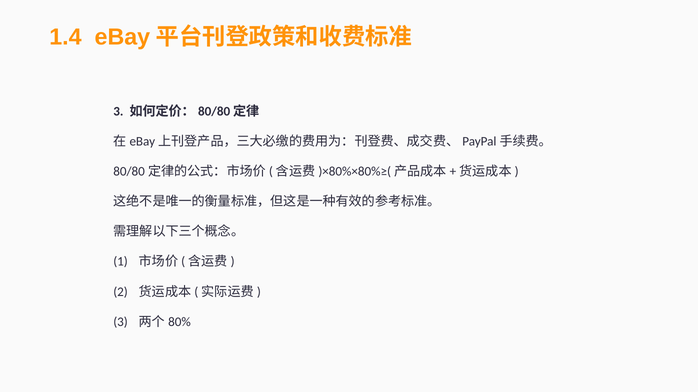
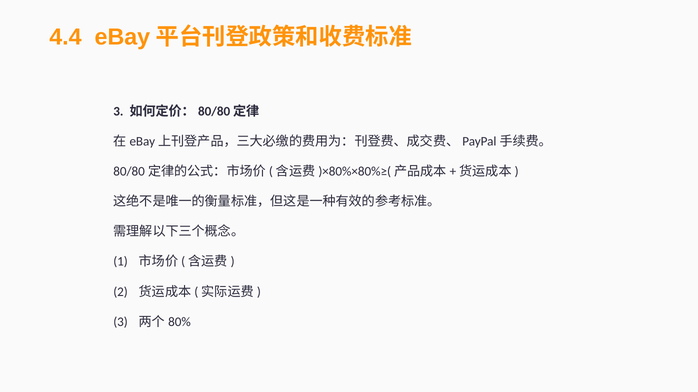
1.4: 1.4 -> 4.4 (65, 37)
